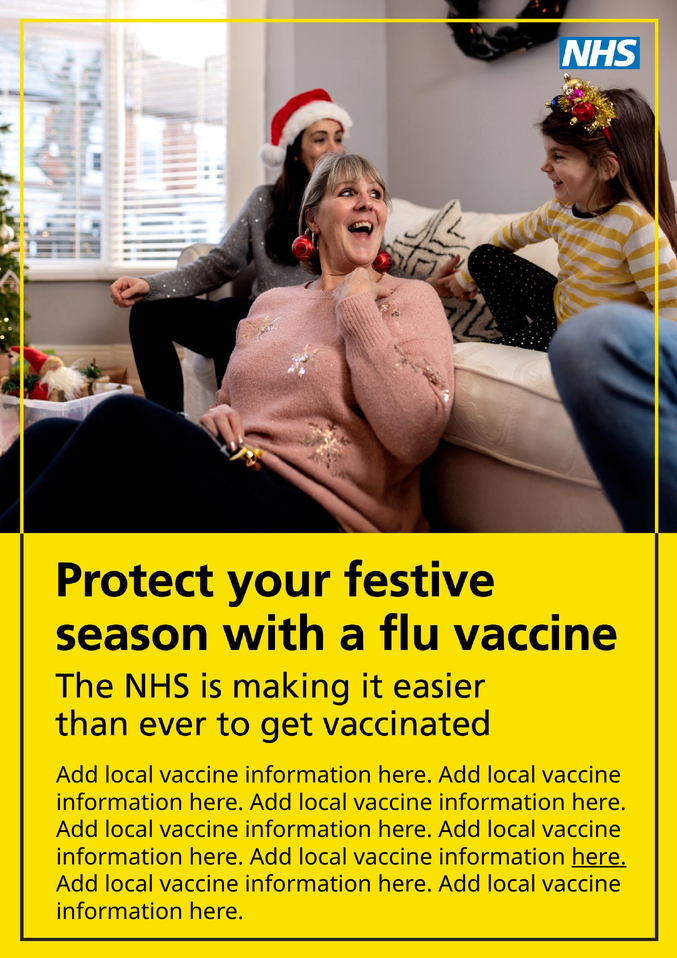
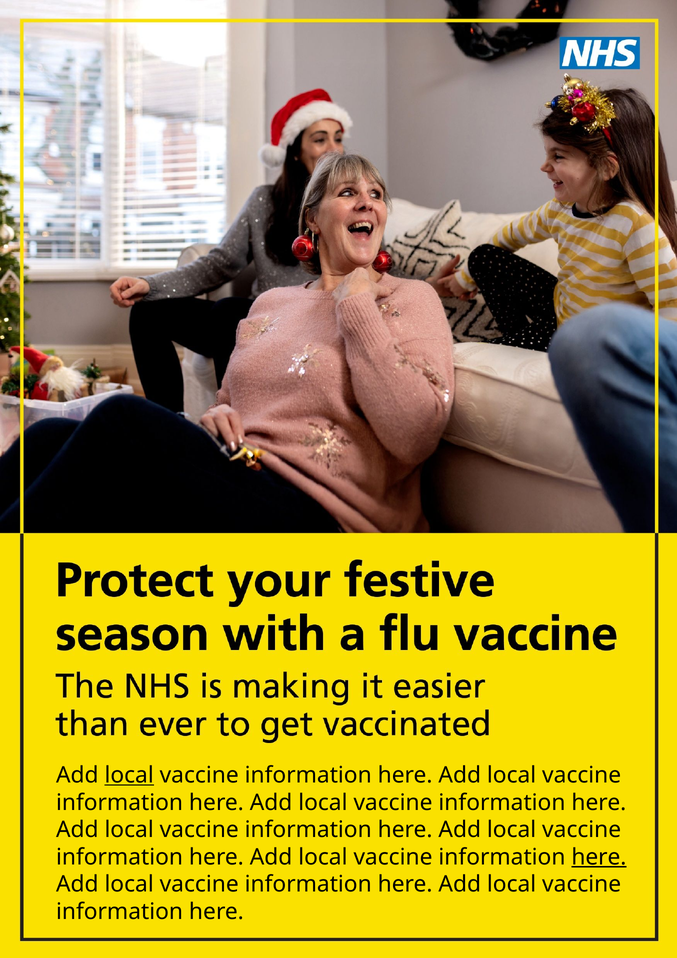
local underline: none -> present (129, 775)
